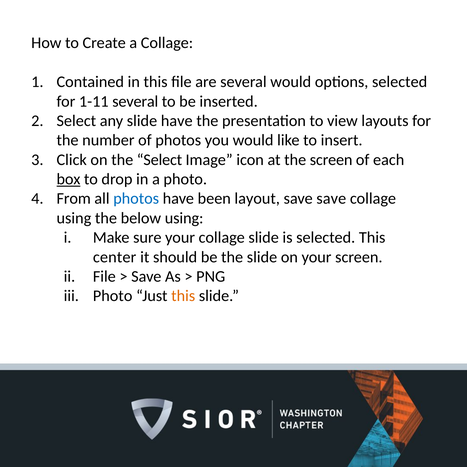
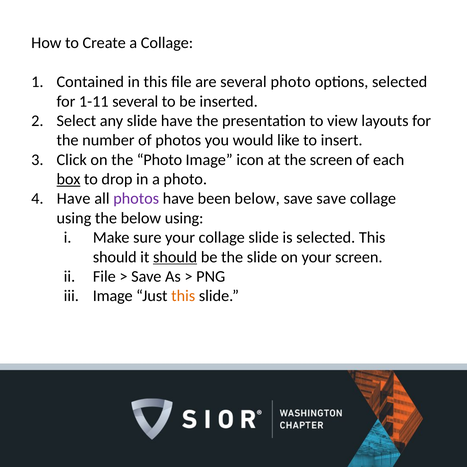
several would: would -> photo (291, 82)
the Select: Select -> Photo (159, 160)
From: From -> Have (74, 199)
photos colour: blue -> purple (136, 199)
been layout: layout -> below (257, 199)
center: center -> should (115, 257)
should underline: none -> present (175, 257)
Photo: Photo -> Image (113, 296)
